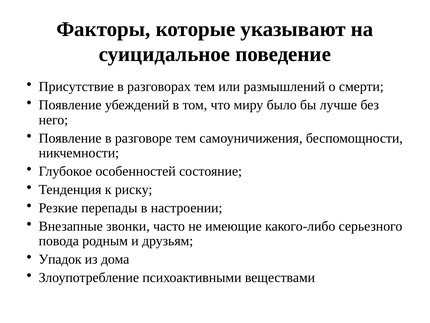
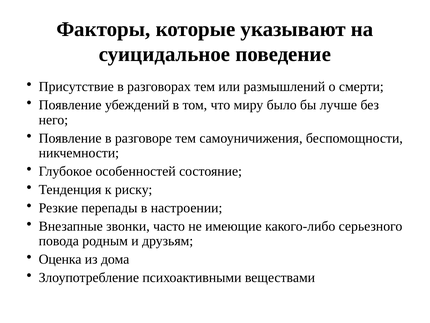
Упадок: Упадок -> Оценка (60, 259)
